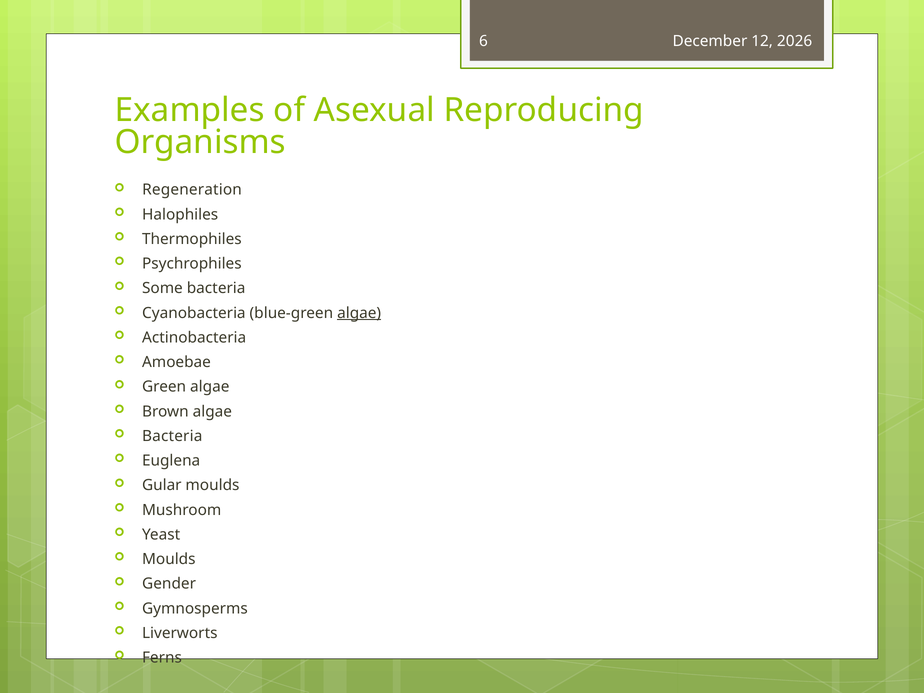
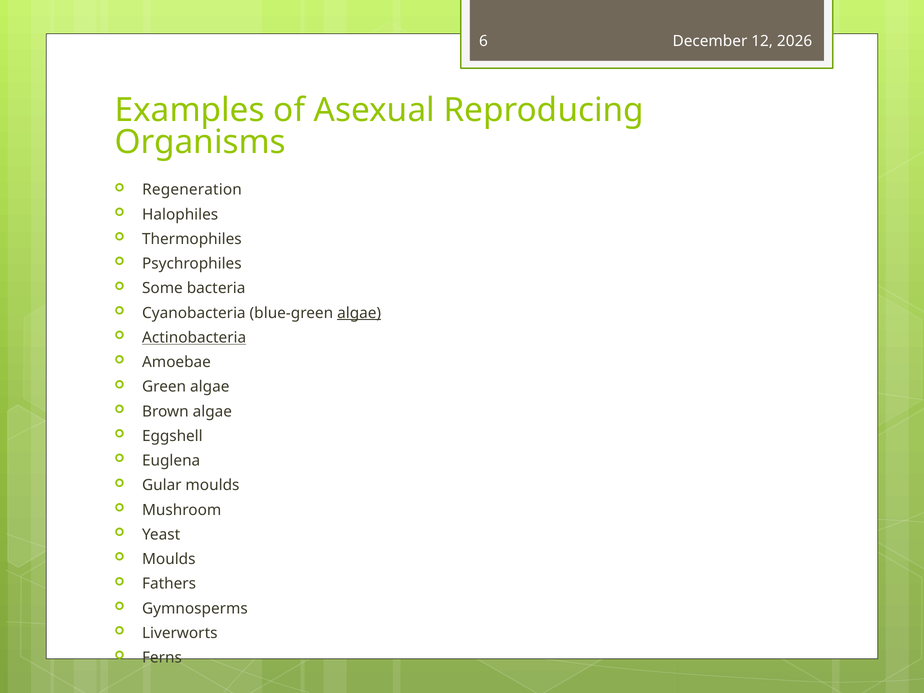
Actinobacteria underline: none -> present (194, 338)
Bacteria: Bacteria -> Eggshell (172, 436)
Gender: Gender -> Fathers (169, 584)
